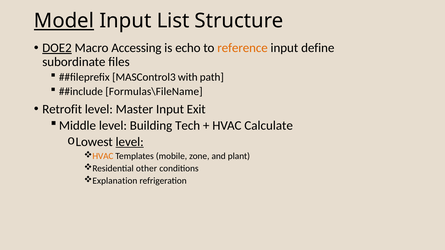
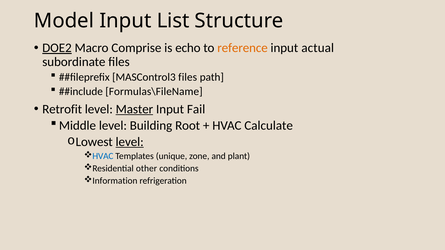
Model underline: present -> none (64, 21)
Accessing: Accessing -> Comprise (136, 48)
define: define -> actual (318, 48)
MASControl3 with: with -> files (188, 77)
Master underline: none -> present (134, 109)
Exit: Exit -> Fail (196, 109)
Tech: Tech -> Root (188, 126)
HVAC colour: orange -> blue (103, 156)
mobile: mobile -> unique (172, 156)
Explanation: Explanation -> Information (115, 181)
